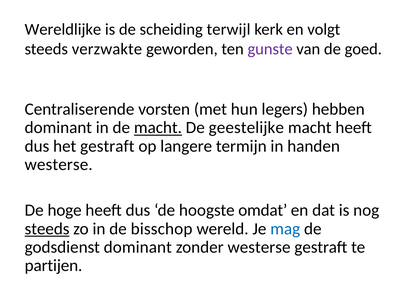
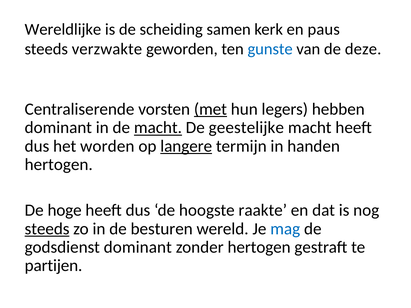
terwijl: terwijl -> samen (229, 29)
volgt: volgt -> paus (324, 29)
gunste colour: purple -> blue (270, 49)
goed: goed -> deze (363, 49)
met underline: none -> present (210, 109)
het gestraft: gestraft -> worden (107, 146)
langere underline: none -> present (186, 146)
westerse: westerse -> hertogen (59, 165)
omdat: omdat -> raakte (263, 210)
bisschop: bisschop -> besturen (162, 229)
zonder westerse: westerse -> hertogen (259, 247)
